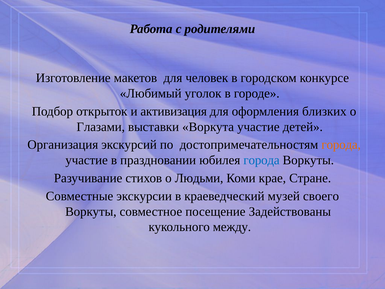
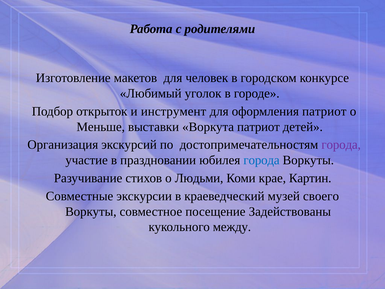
активизация: активизация -> инструмент (174, 111)
оформления близких: близких -> патриот (324, 111)
Глазами: Глазами -> Меньше (101, 127)
Воркута участие: участие -> патриот (258, 127)
города colour: orange -> purple (341, 145)
Стране: Стране -> Картин (310, 178)
